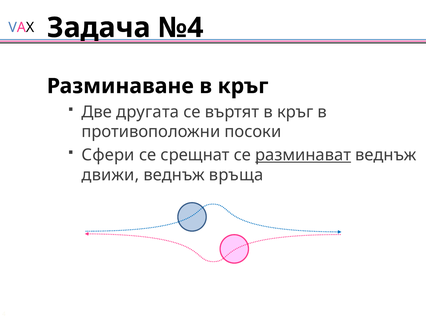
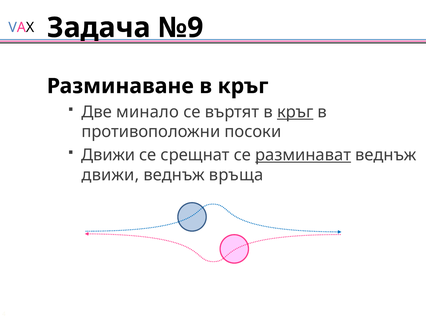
№4: №4 -> №9 (181, 28)
другата: другата -> минало (148, 112)
кръг underline: none -> present (295, 112)
Сфери: Сфери -> Движи (108, 155)
